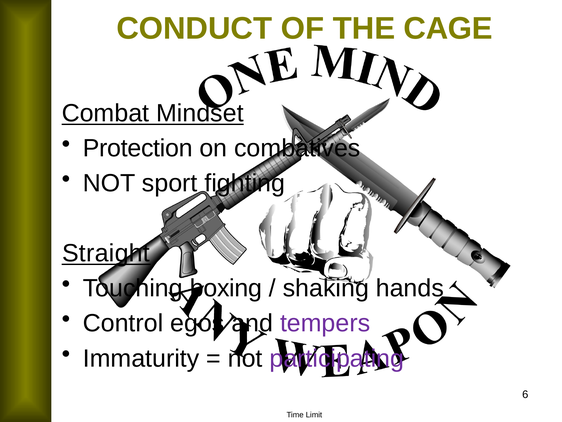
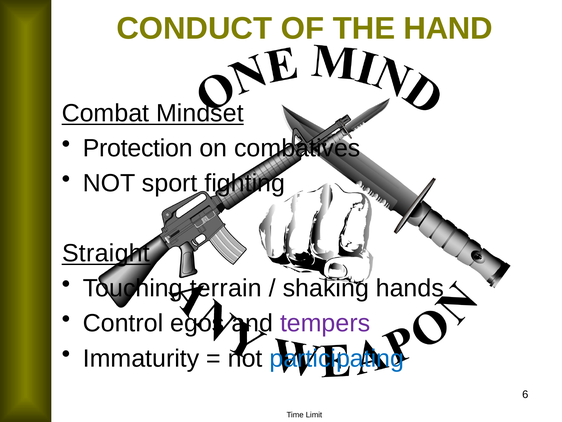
CAGE: CAGE -> HAND (448, 28)
boxing: boxing -> terrain (226, 288)
participating colour: purple -> blue (337, 358)
